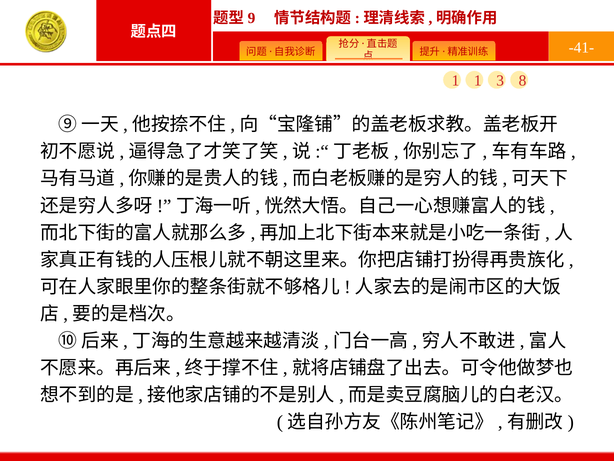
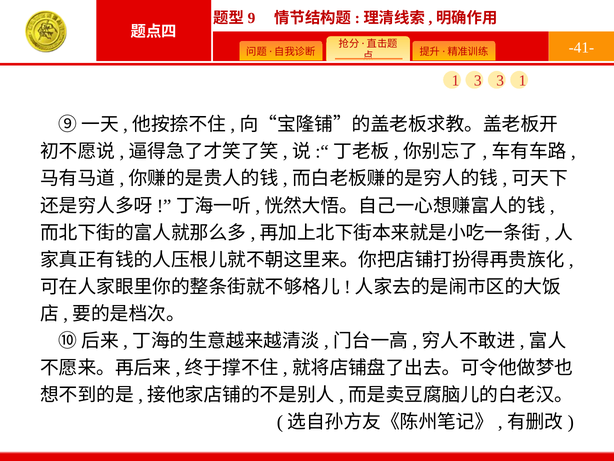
1 1: 1 -> 3 (478, 81)
3 8: 8 -> 1 (523, 81)
